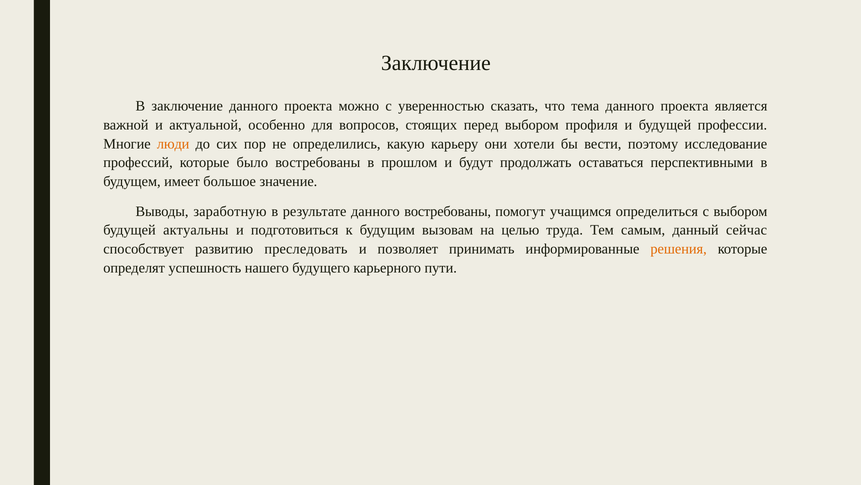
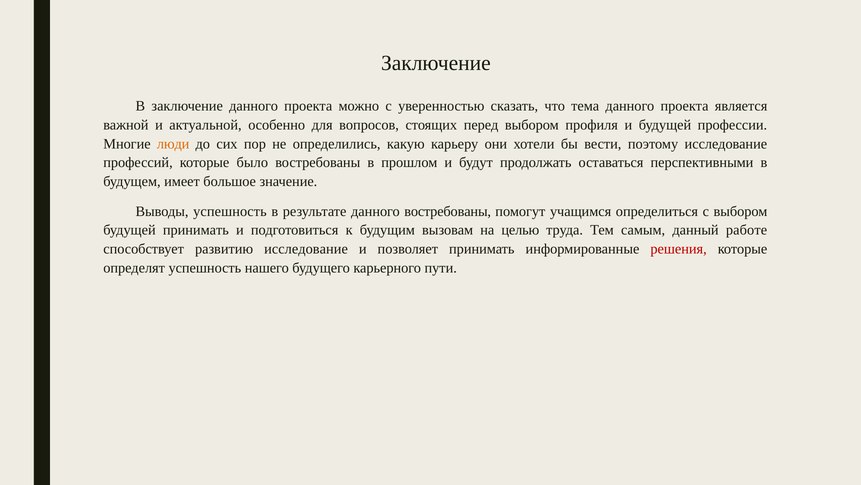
Выводы заработную: заработную -> успешность (230, 211)
будущей актуальны: актуальны -> принимать (196, 230)
сейчас: сейчас -> работе (747, 230)
развитию преследовать: преследовать -> исследование (306, 249)
решения colour: orange -> red (679, 249)
